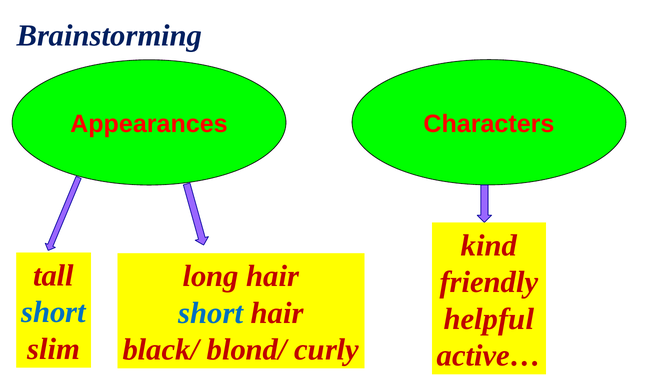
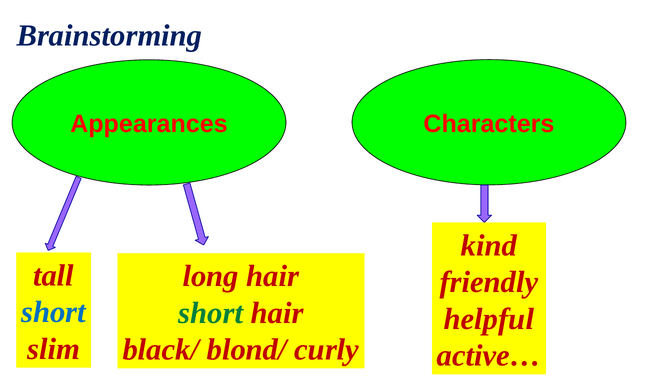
short colour: blue -> green (211, 313)
